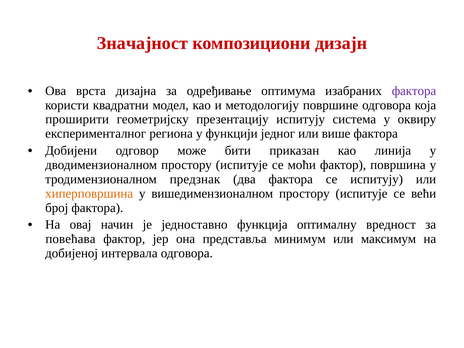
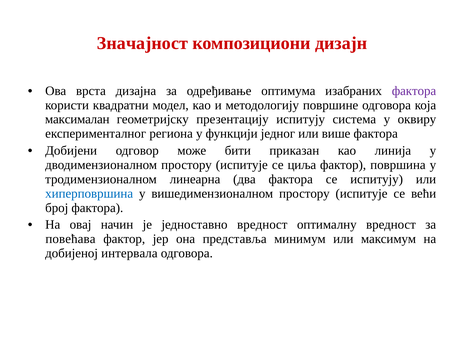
проширити: проширити -> максималан (77, 119)
моћи: моћи -> циља (302, 165)
предзнак: предзнак -> линеарна (195, 179)
хиперповршина colour: orange -> blue (89, 193)
једноставно функција: функција -> вредност (262, 225)
